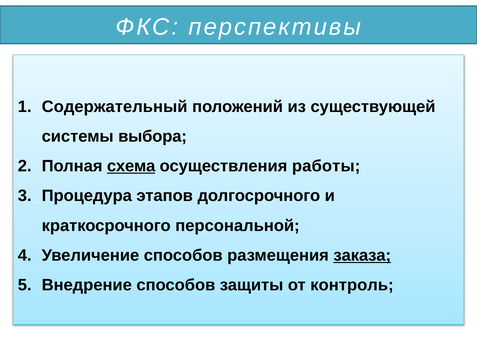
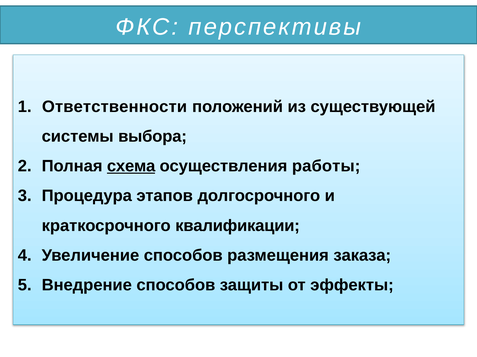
Содержательный: Содержательный -> Ответственности (115, 107)
персональной: персональной -> квалификации (238, 226)
заказа underline: present -> none (362, 256)
контроль: контроль -> эффекты (352, 286)
